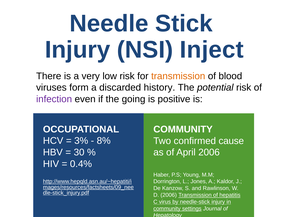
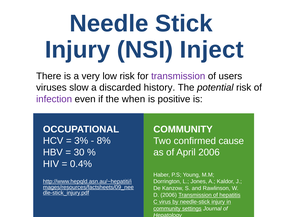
transmission colour: orange -> purple (178, 76)
blood: blood -> users (230, 76)
form: form -> slow (79, 88)
going: going -> when (134, 99)
